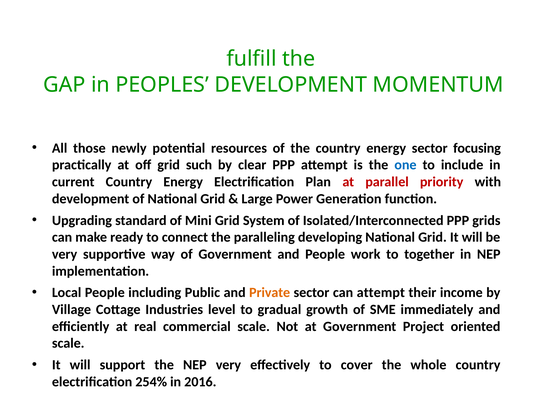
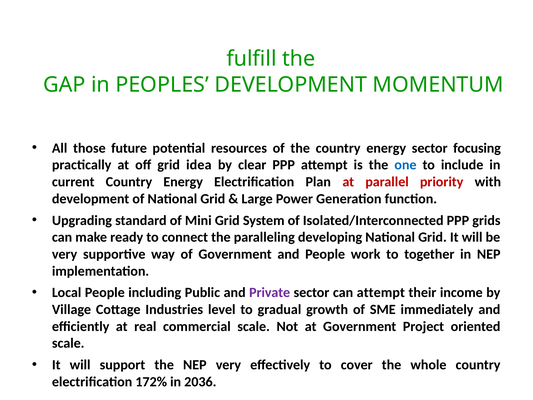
newly: newly -> future (129, 148)
such: such -> idea (199, 165)
Private colour: orange -> purple (270, 292)
254%: 254% -> 172% (151, 382)
2016: 2016 -> 2036 (200, 382)
